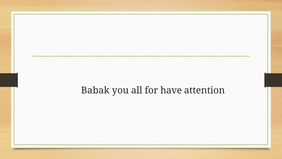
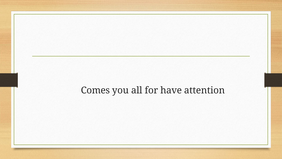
Babak: Babak -> Comes (95, 90)
